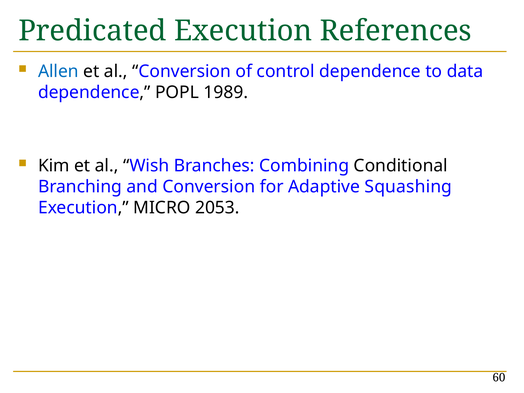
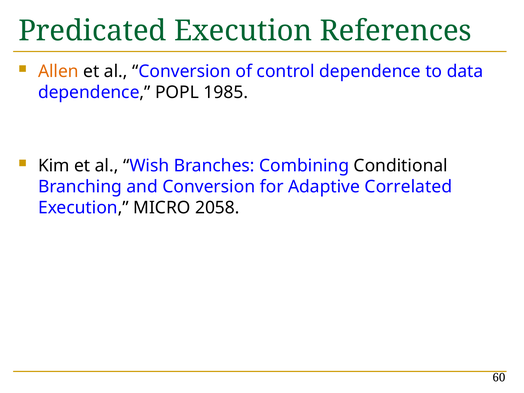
Allen colour: blue -> orange (58, 71)
1989: 1989 -> 1985 (226, 92)
Squashing: Squashing -> Correlated (408, 187)
2053: 2053 -> 2058 (217, 208)
